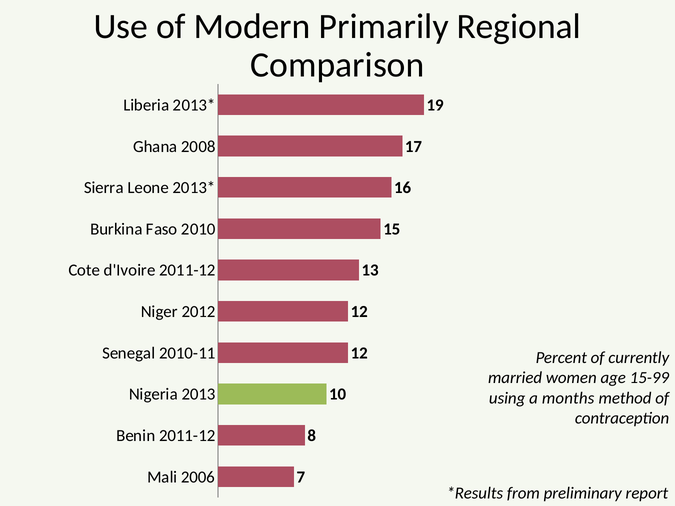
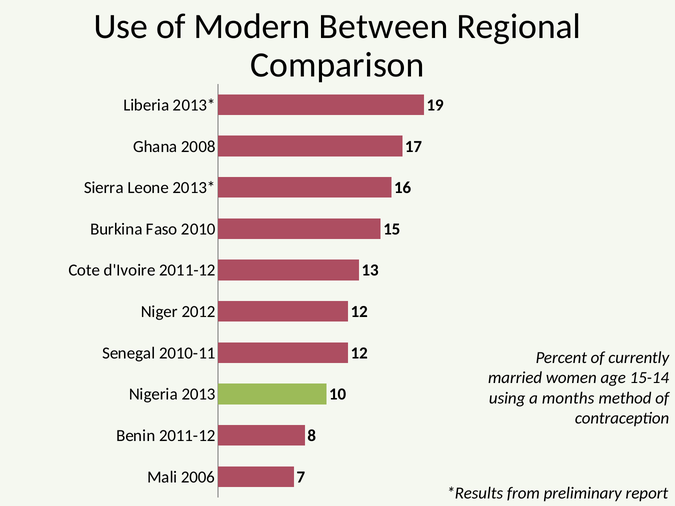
Primarily: Primarily -> Between (384, 27)
15-99: 15-99 -> 15-14 (649, 378)
